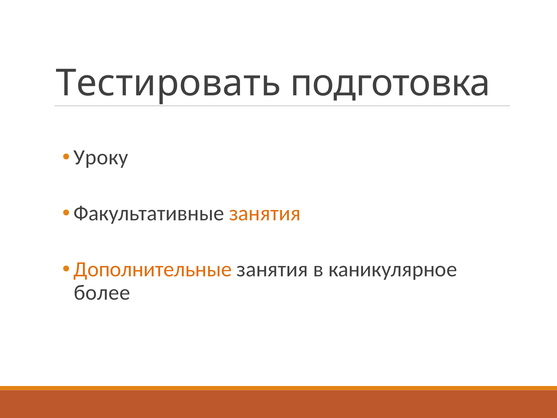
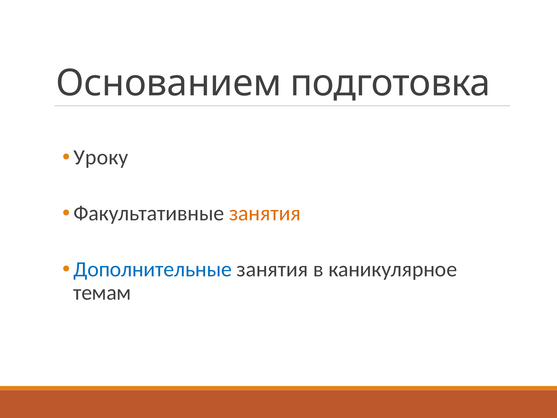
Тестировать: Тестировать -> Основанием (169, 83)
Дополнительные colour: orange -> blue (153, 269)
более: более -> темам (102, 293)
